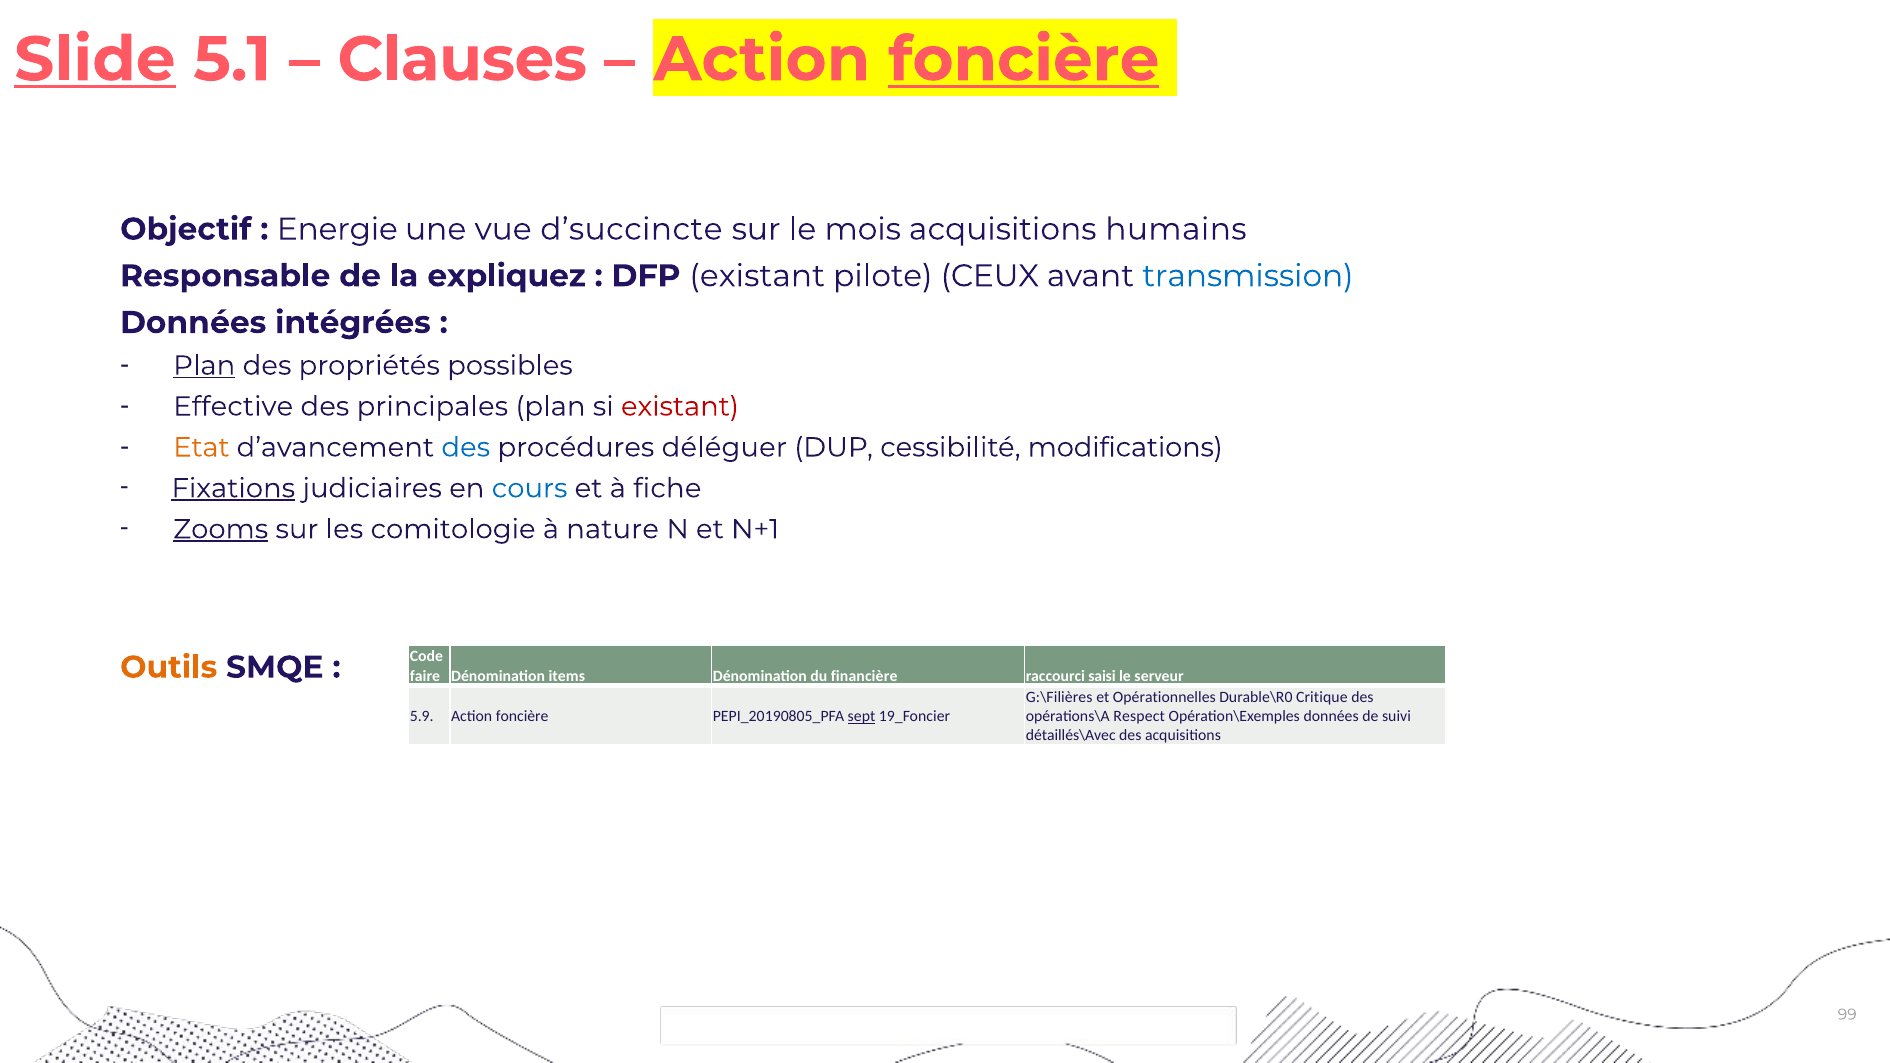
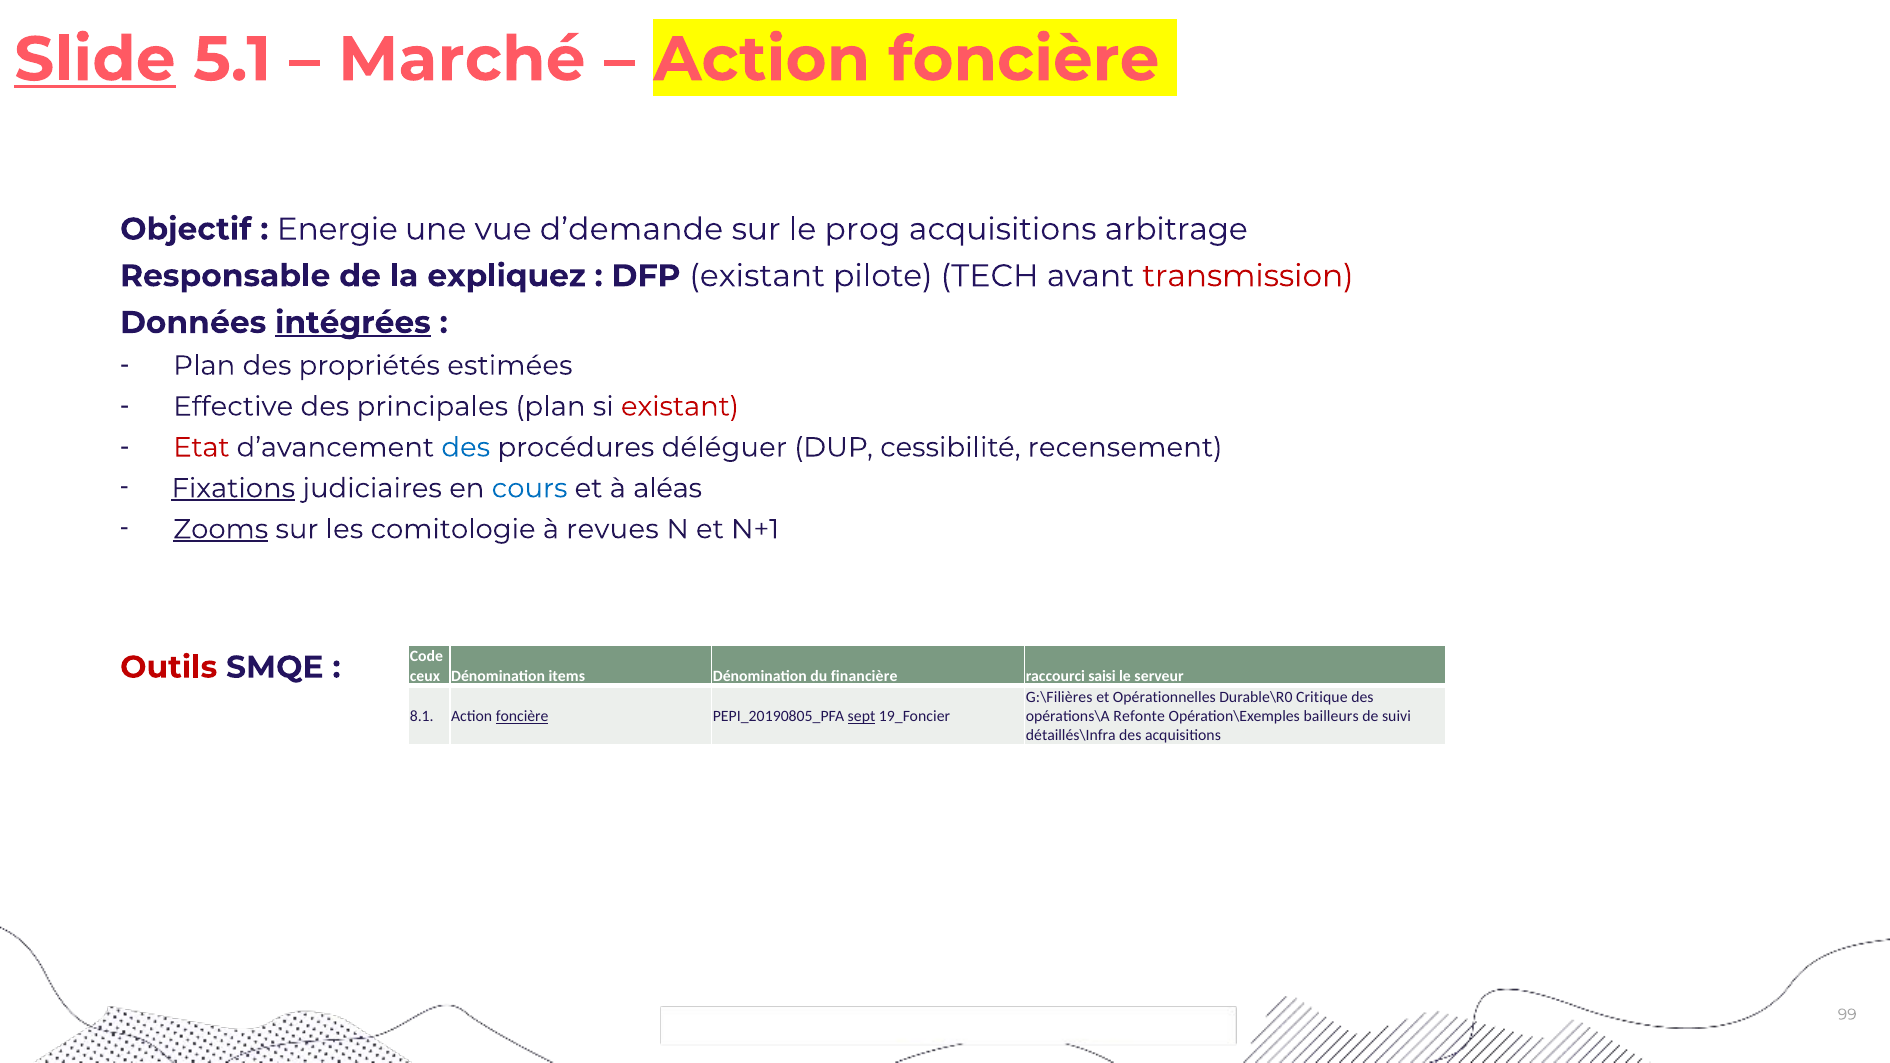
Clauses: Clauses -> Marché (462, 60)
foncière underline: present -> none (1024, 60)
d’succincte: d’succincte -> d’demande (631, 229)
mois: mois -> prog (862, 229)
humains: humains -> arbitrage (1176, 229)
CEUX: CEUX -> TECH (990, 276)
transmission colour: blue -> red (1248, 276)
intégrées underline: none -> present (353, 323)
Plan underline: present -> none (204, 366)
possibles: possibles -> estimées (510, 366)
Etat colour: orange -> red (201, 447)
modifications: modifications -> recensement (1125, 447)
fiche: fiche -> aléas (668, 488)
nature: nature -> revues (612, 529)
Outils colour: orange -> red (169, 667)
faire: faire -> ceux (425, 676)
5.9: 5.9 -> 8.1 (422, 716)
foncière underline: none -> present (522, 716)
Respect: Respect -> Refonte (1139, 716)
Opération\Exemples données: données -> bailleurs (1331, 716)
détaillés\Avec: détaillés\Avec -> détaillés\Infra (1071, 736)
